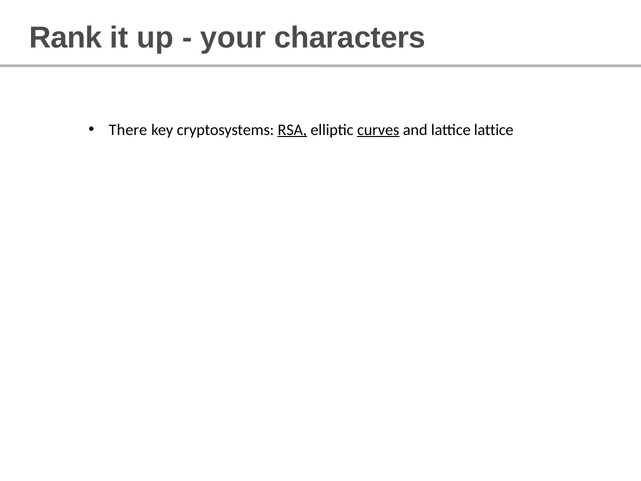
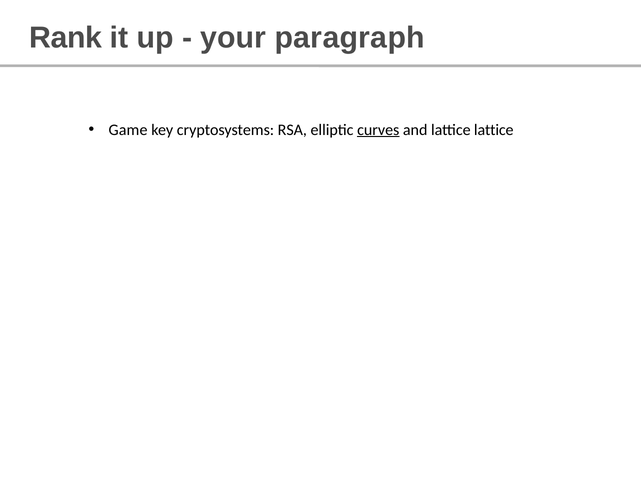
characters: characters -> paragraph (350, 38)
There: There -> Game (128, 130)
RSA underline: present -> none (292, 130)
